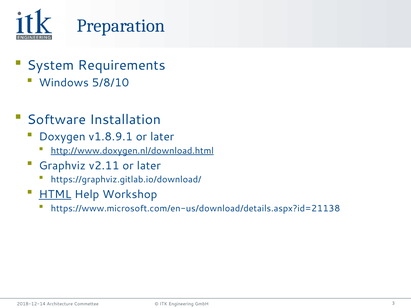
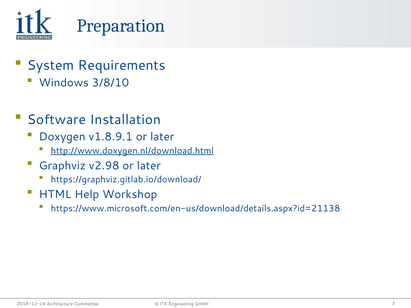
5/8/10: 5/8/10 -> 3/8/10 (110, 83)
v2.11: v2.11 -> v2.98 (104, 166)
HTML underline: present -> none (55, 195)
